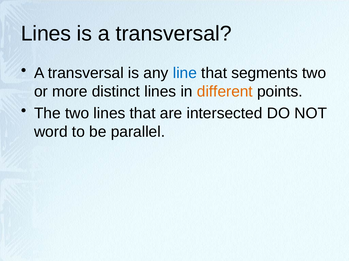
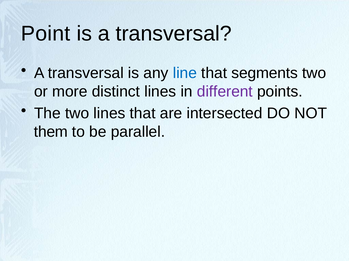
Lines: Lines -> Point (46, 34)
different colour: orange -> purple (225, 92)
word: word -> them (51, 132)
